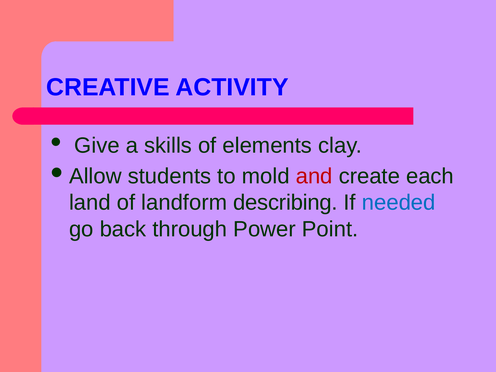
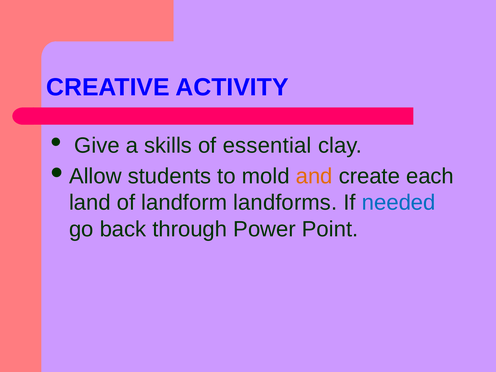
elements: elements -> essential (267, 145)
and colour: red -> orange (314, 176)
describing: describing -> landforms (285, 203)
